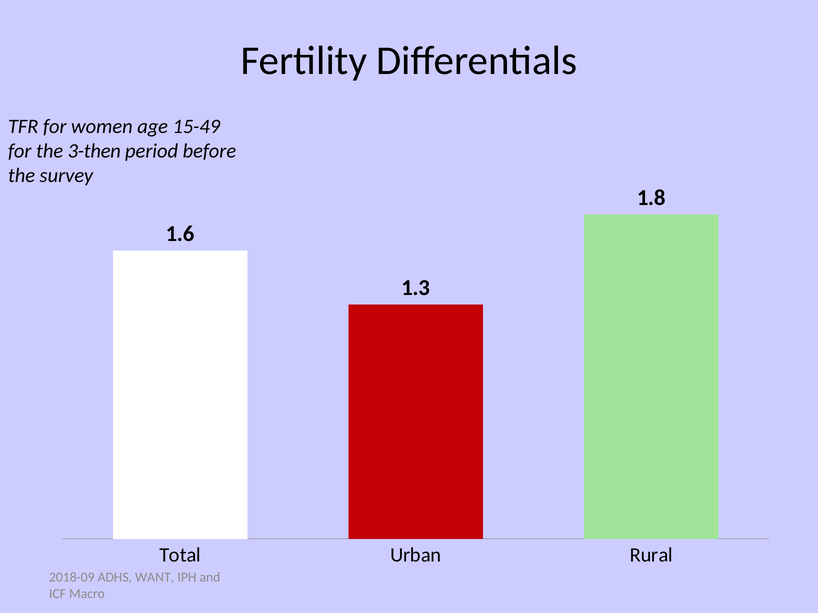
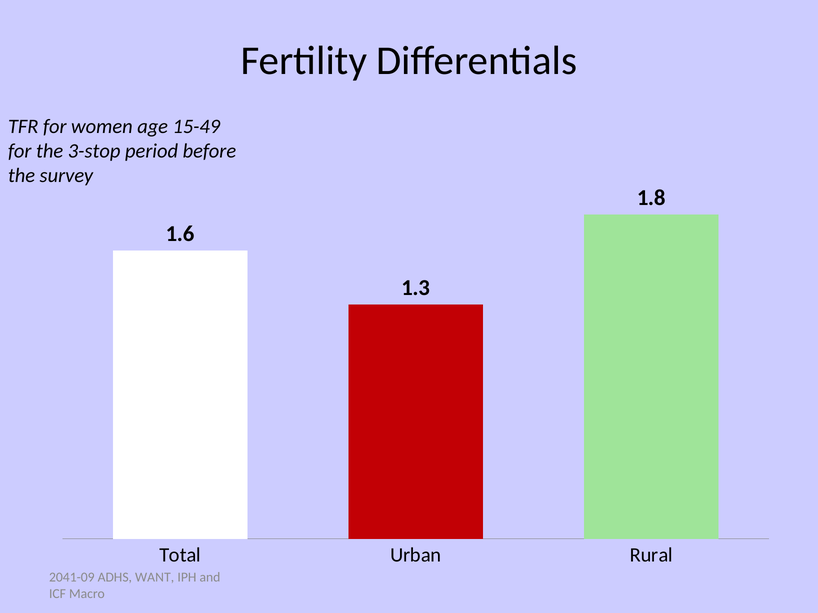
3-then: 3-then -> 3-stop (94, 151)
2018-09: 2018-09 -> 2041-09 (72, 578)
